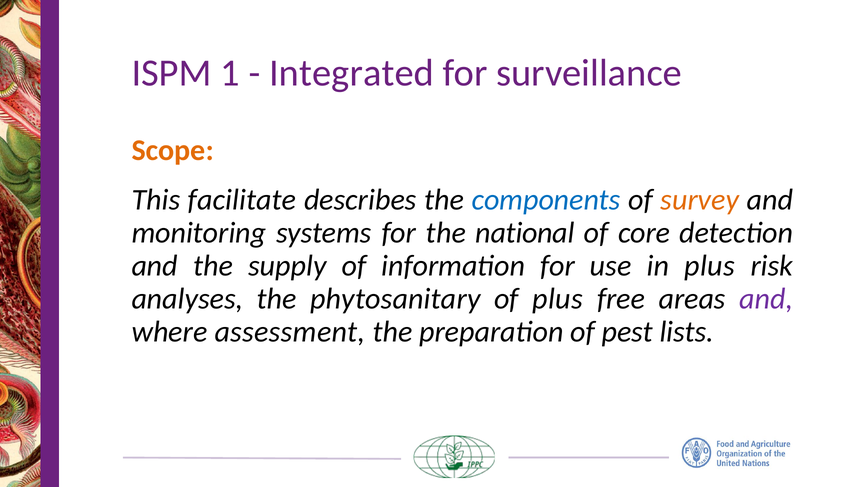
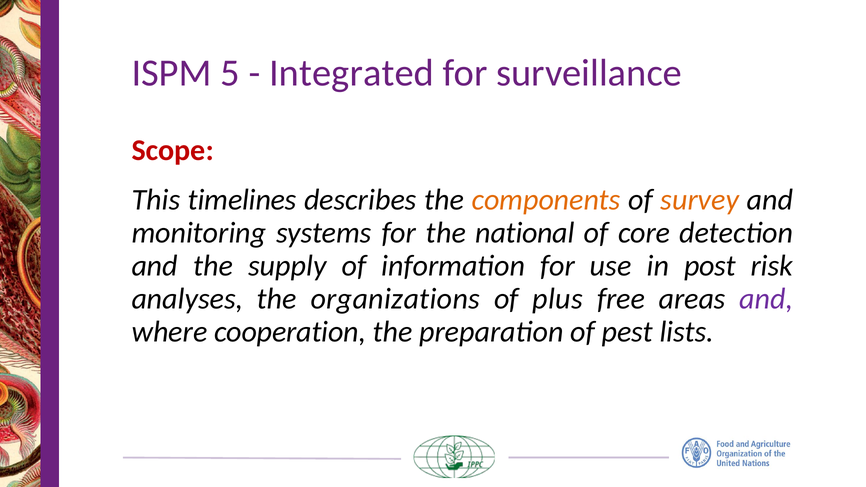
1: 1 -> 5 (230, 73)
Scope colour: orange -> red (173, 150)
facilitate: facilitate -> timelines (242, 200)
components colour: blue -> orange (546, 200)
in plus: plus -> post (710, 266)
phytosanitary: phytosanitary -> organizations (395, 299)
assessment: assessment -> cooperation (290, 332)
